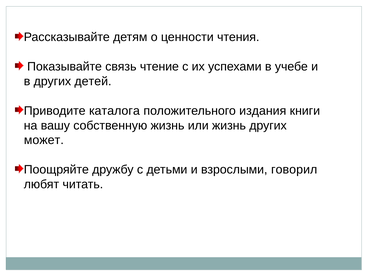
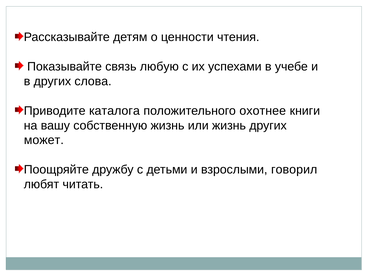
чтение: чтение -> любую (159, 67)
детей: детей -> слова (93, 81)
издания: издания -> охотнее (263, 111)
